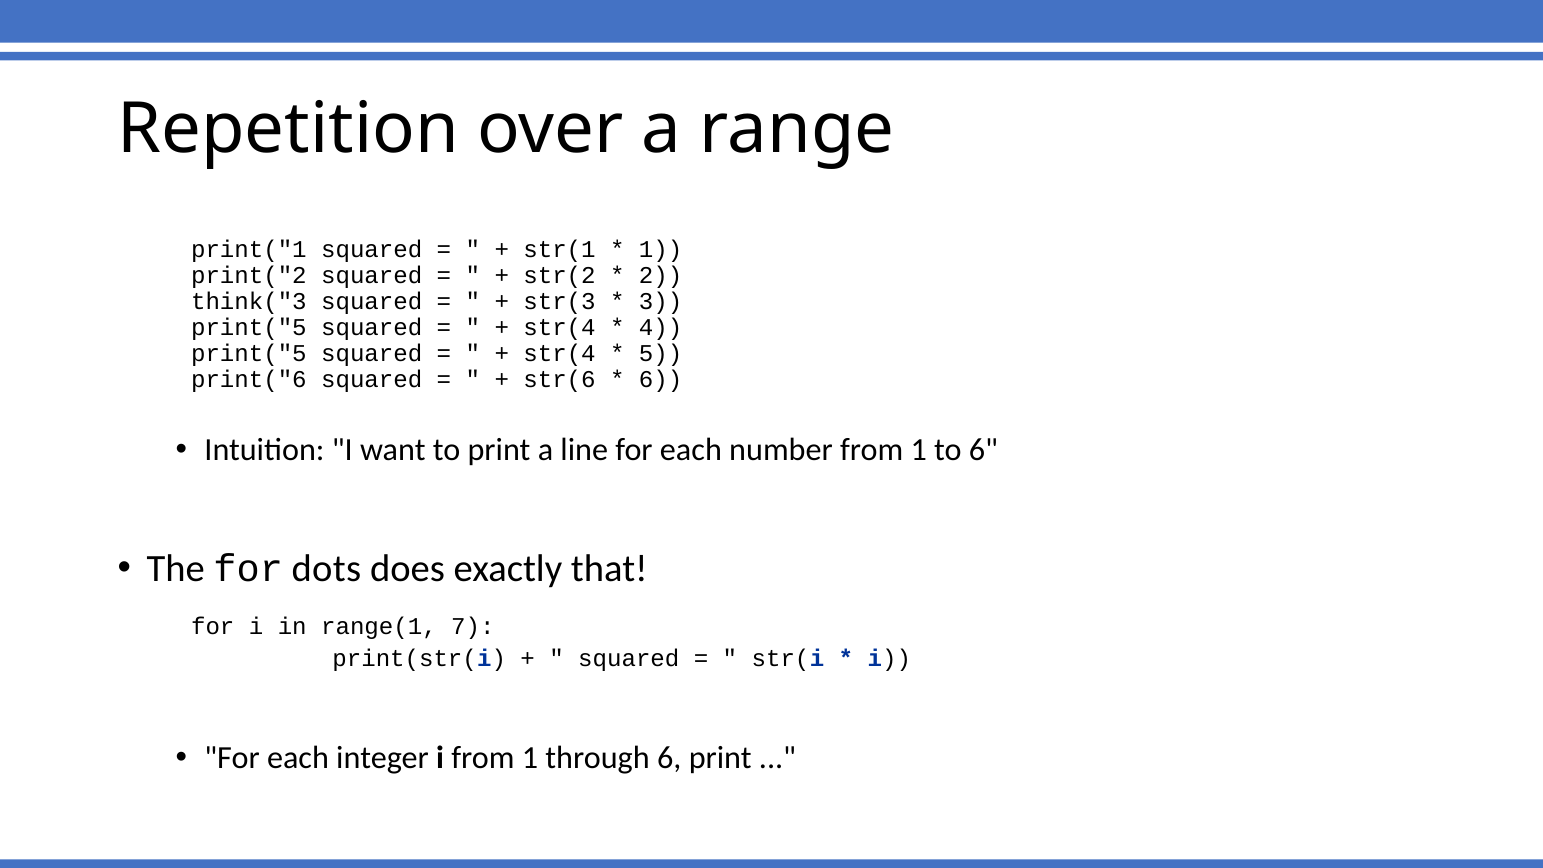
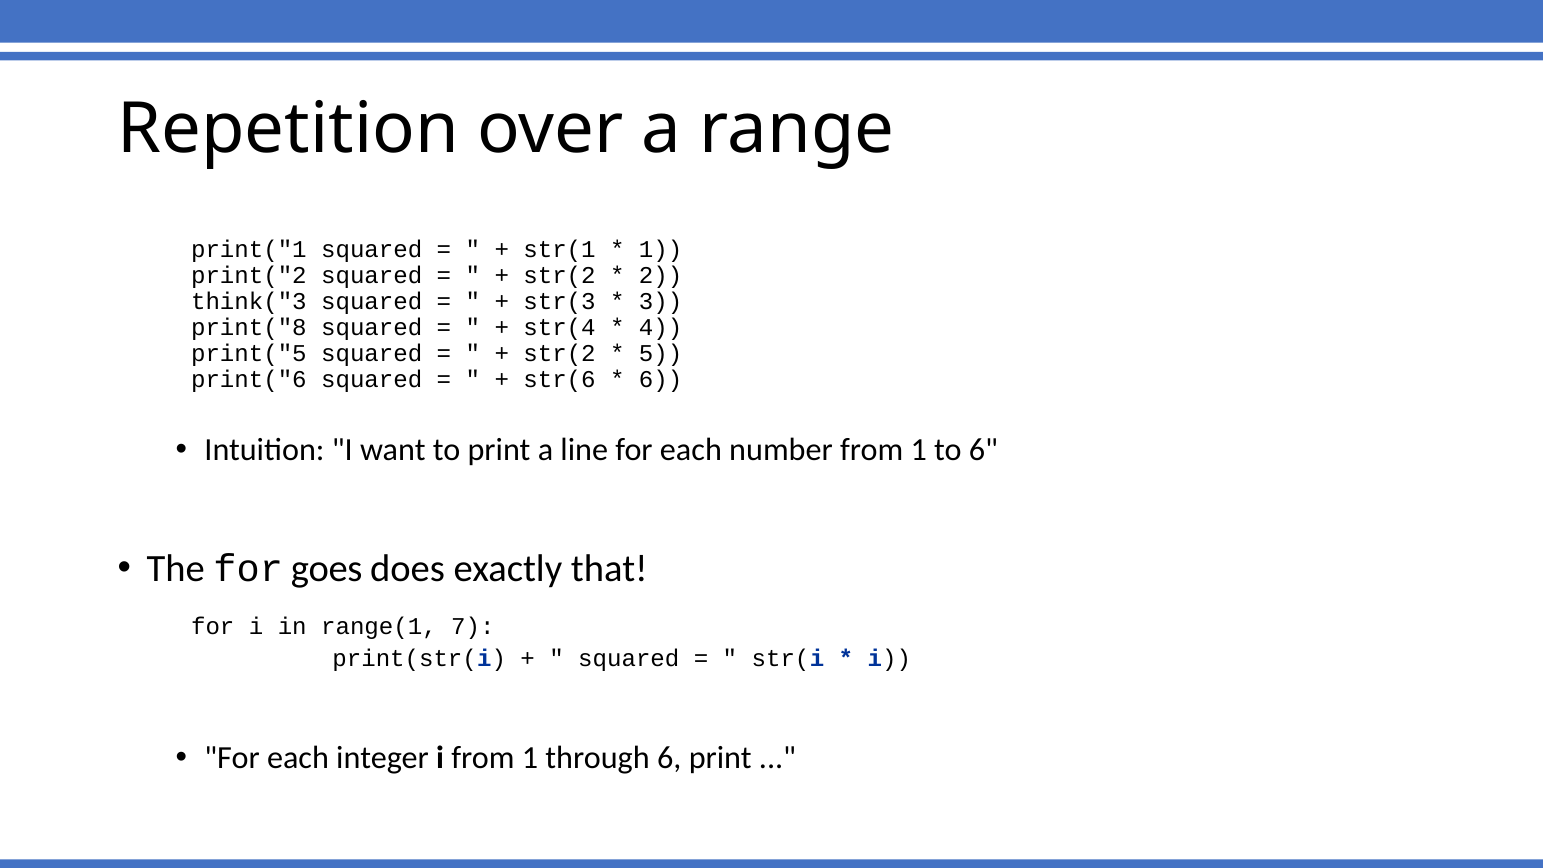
print("5: print("5 -> print("8 (249, 328)
str(4: str(4 -> str(2 (560, 354)
dots: dots -> goes (327, 569)
